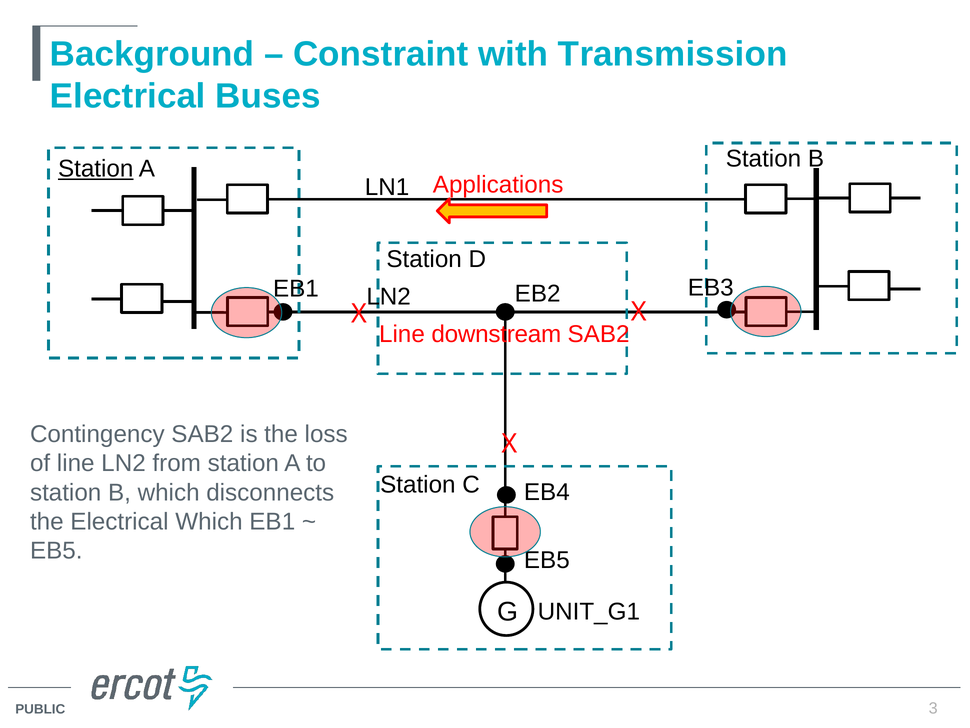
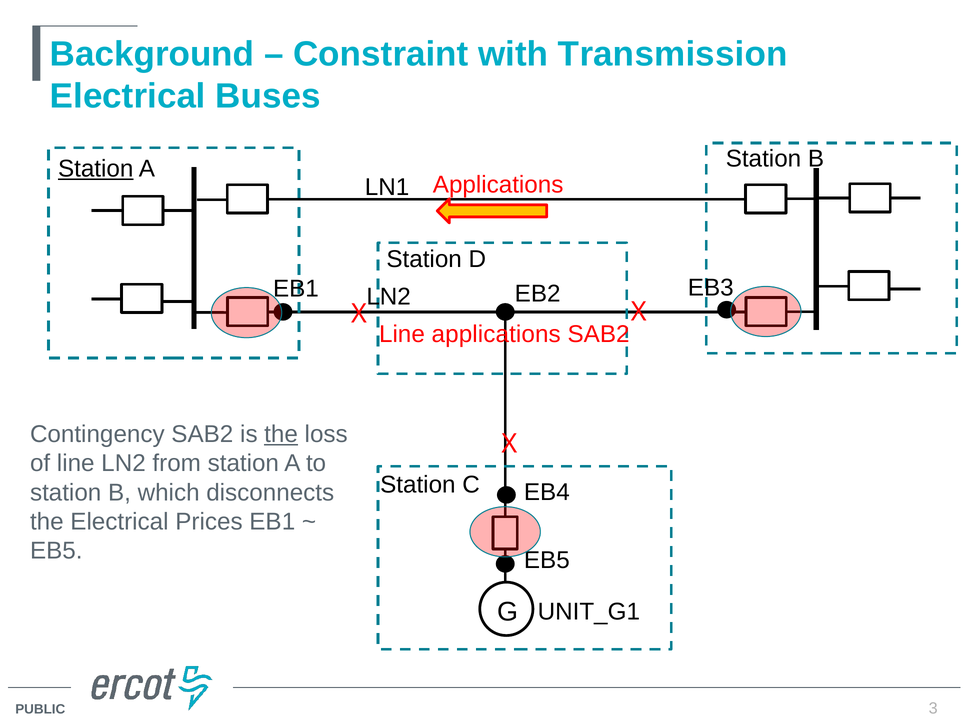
Line downstream: downstream -> applications (496, 334)
the underline: none -> present (281, 434)
Electrical Which: Which -> Prices (209, 521)
